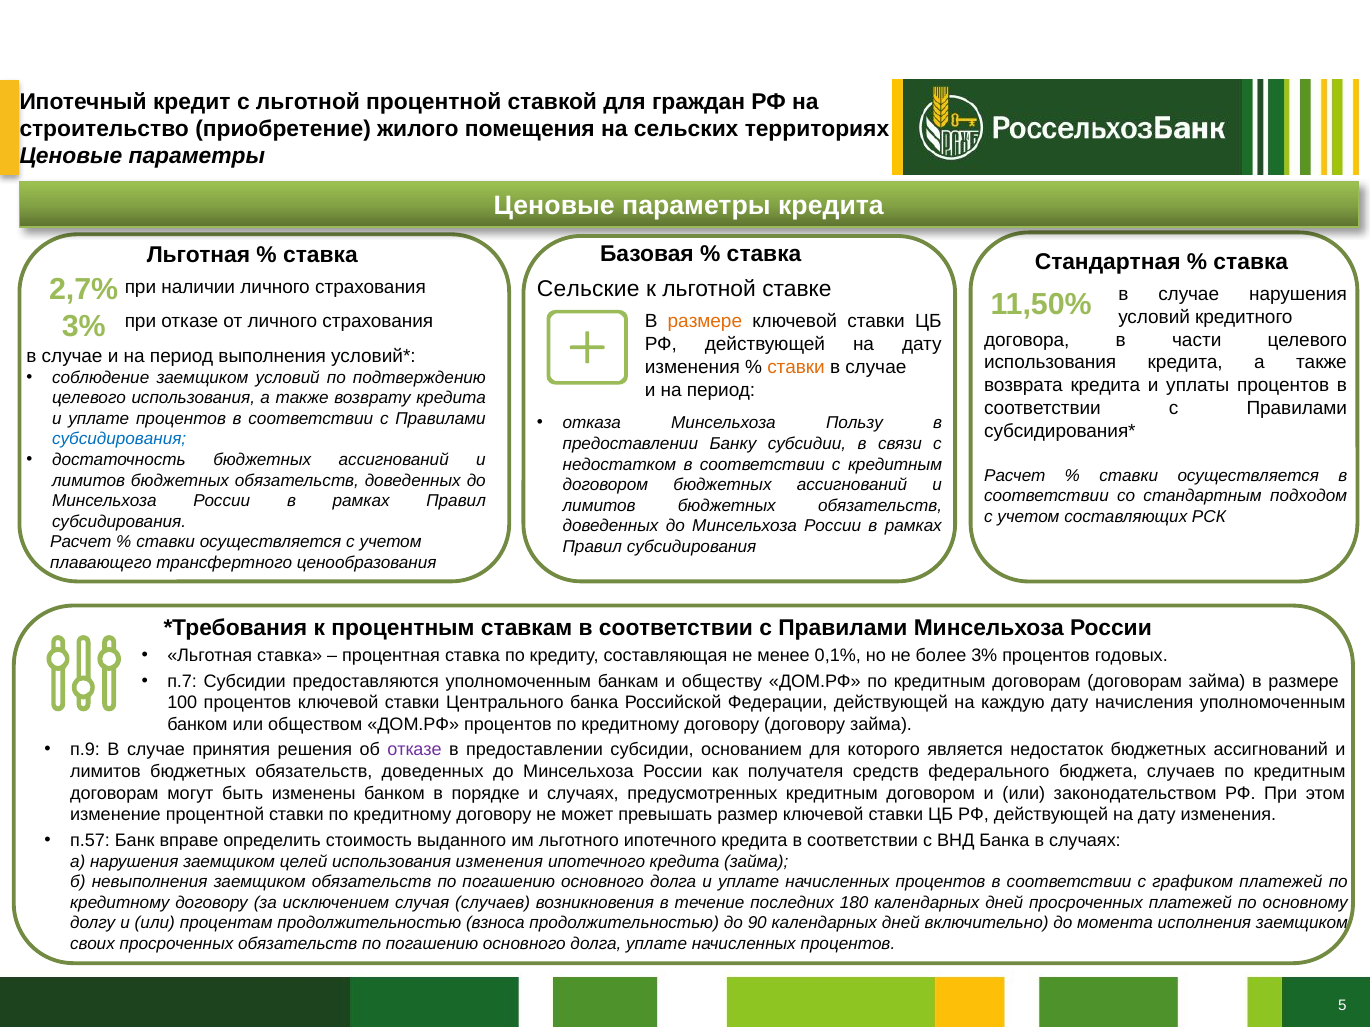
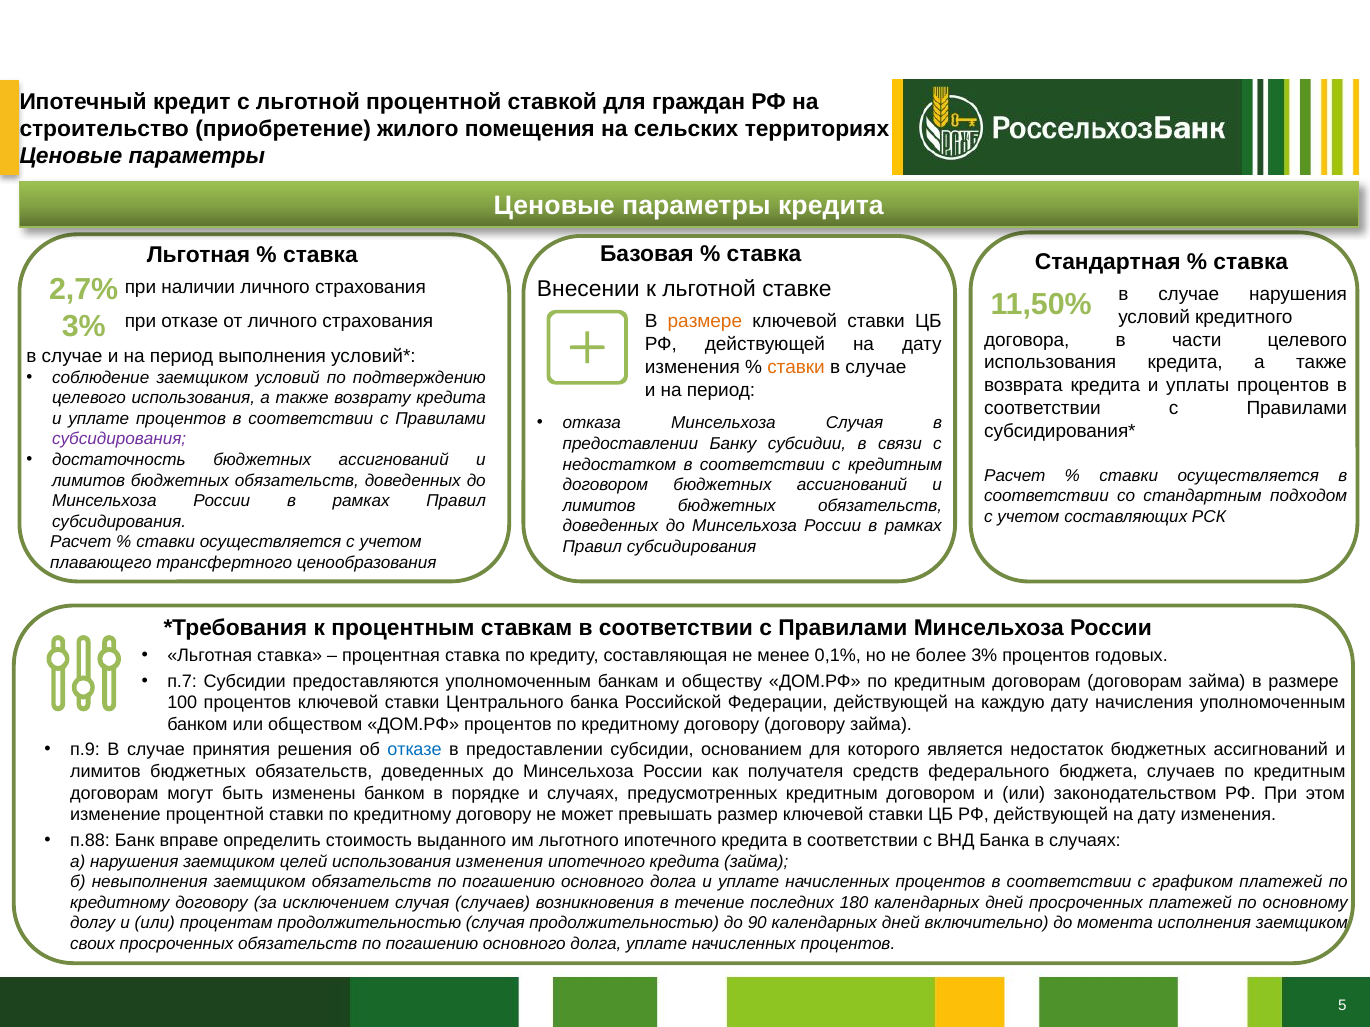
Сельские: Сельские -> Внесении (588, 289)
Минсельхоза Пользу: Пользу -> Случая (855, 423)
субсидирования colour: blue -> purple (119, 439)
отказе colour: purple -> blue (415, 750)
п.57: п.57 -> п.88 (90, 841)
продолжительностью взноса: взноса -> случая (495, 924)
